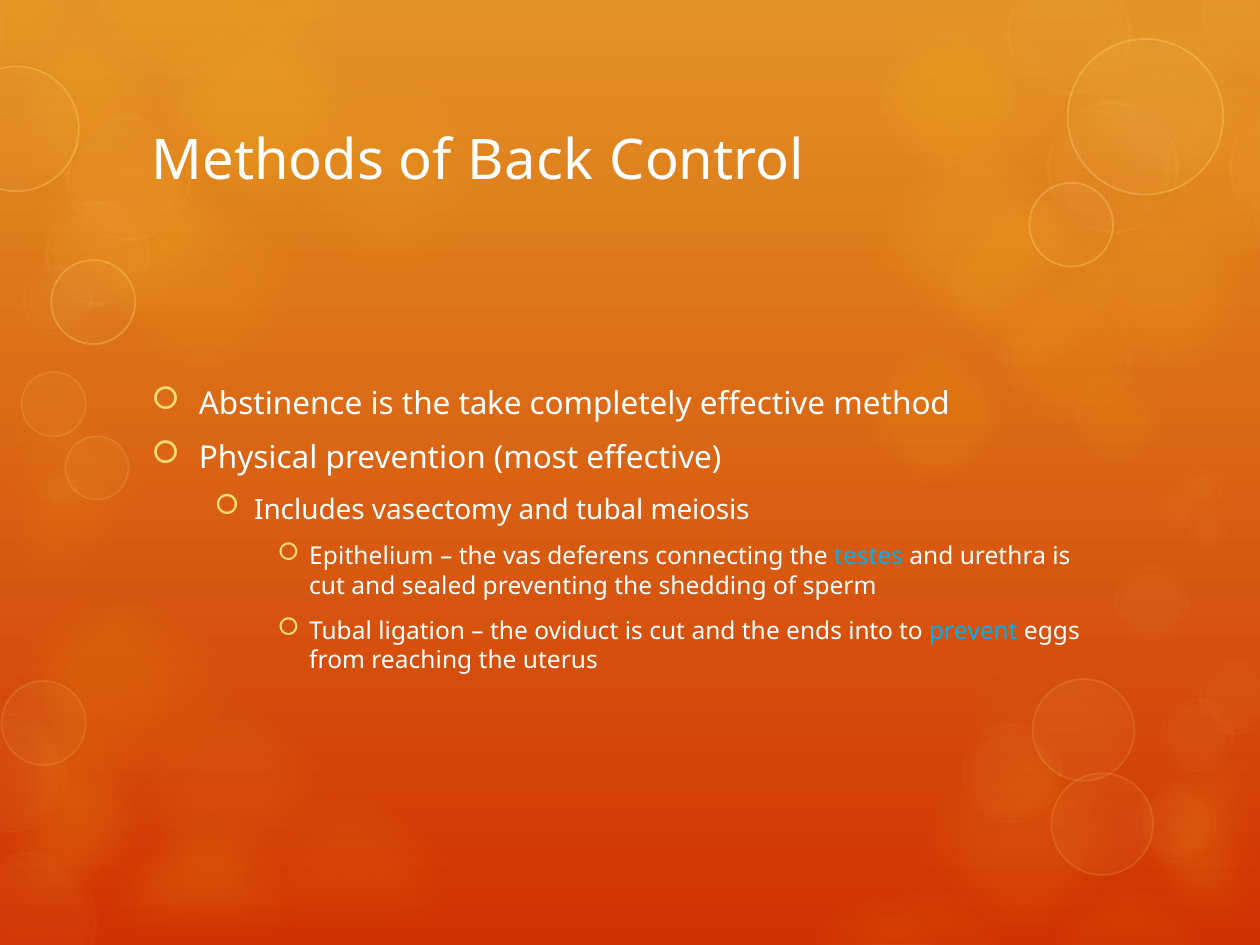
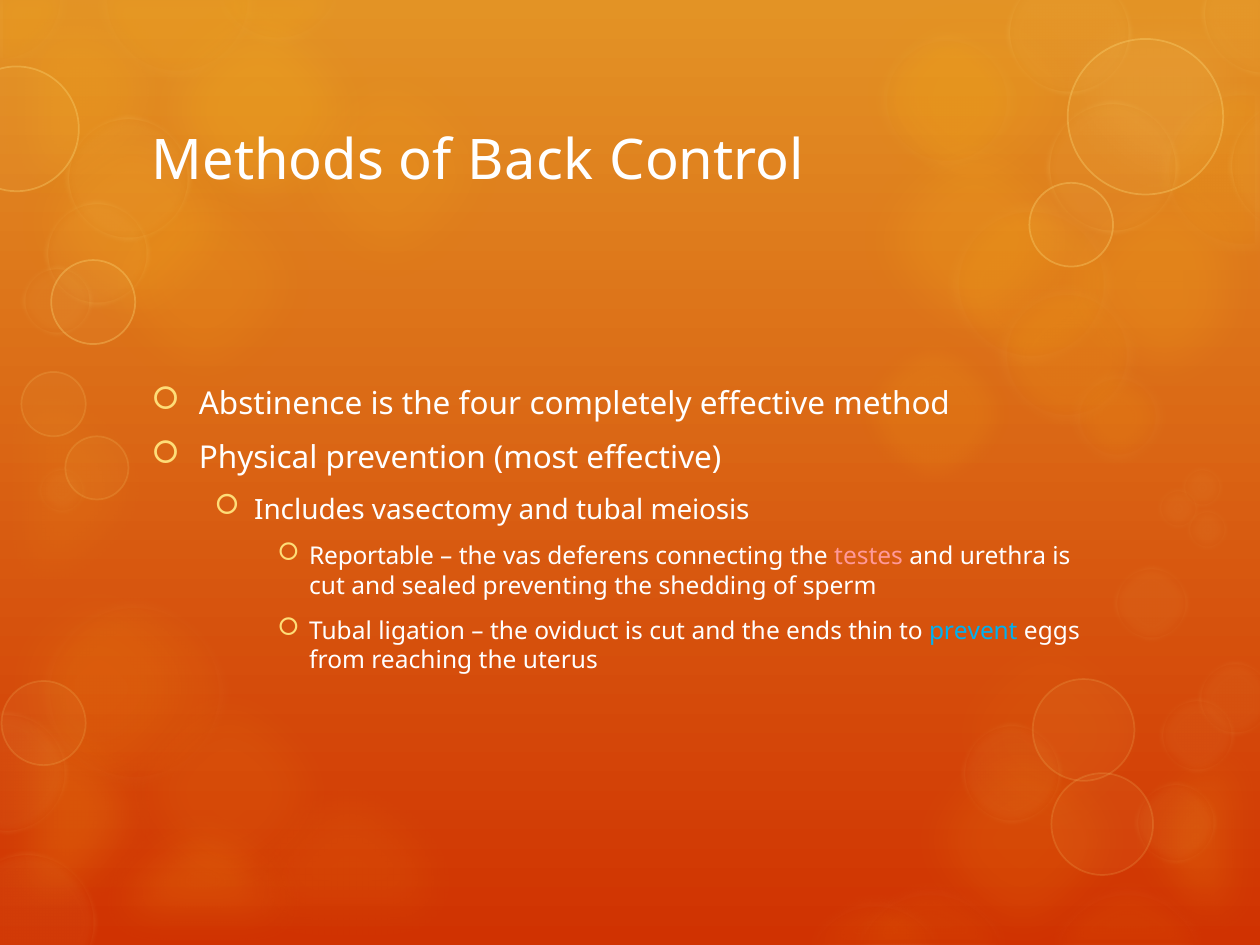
take: take -> four (490, 404)
Epithelium: Epithelium -> Reportable (372, 557)
testes colour: light blue -> pink (869, 557)
into: into -> thin (871, 631)
